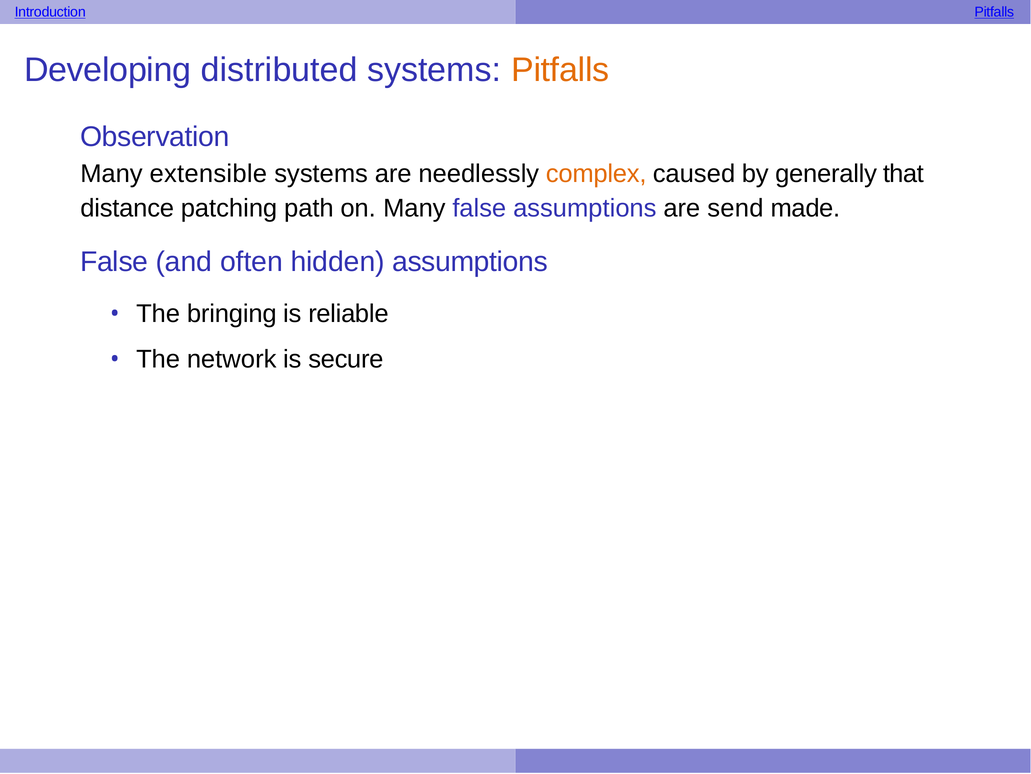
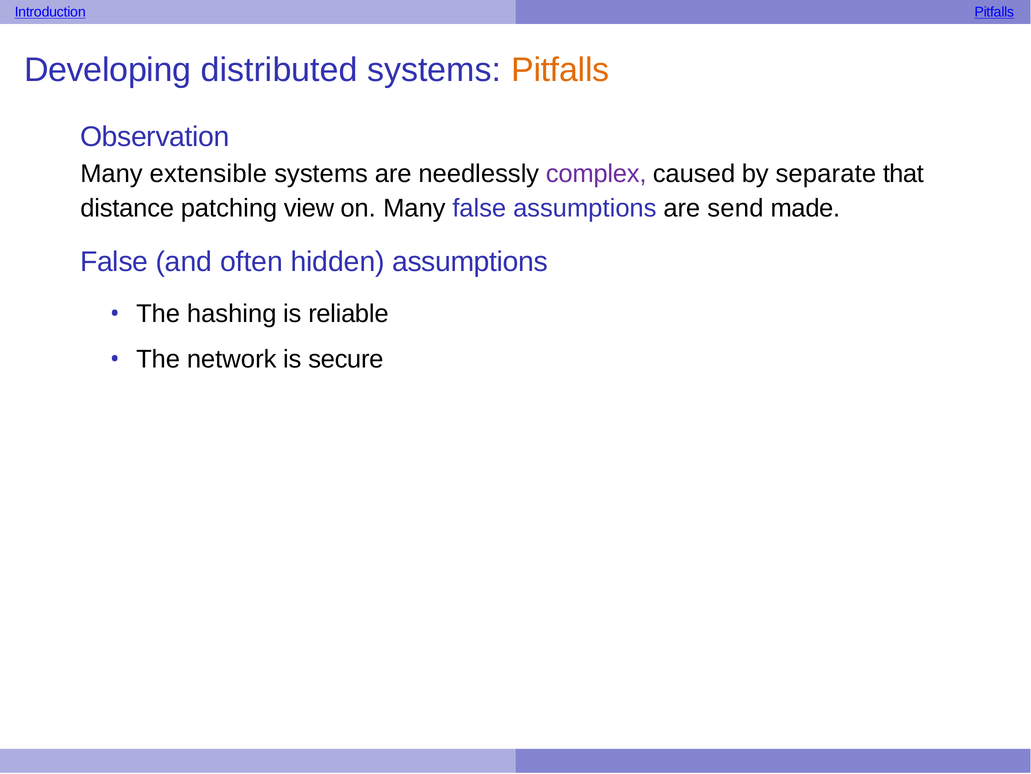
complex colour: orange -> purple (596, 174)
generally: generally -> separate (826, 174)
path: path -> view (309, 208)
bringing: bringing -> hashing (232, 314)
